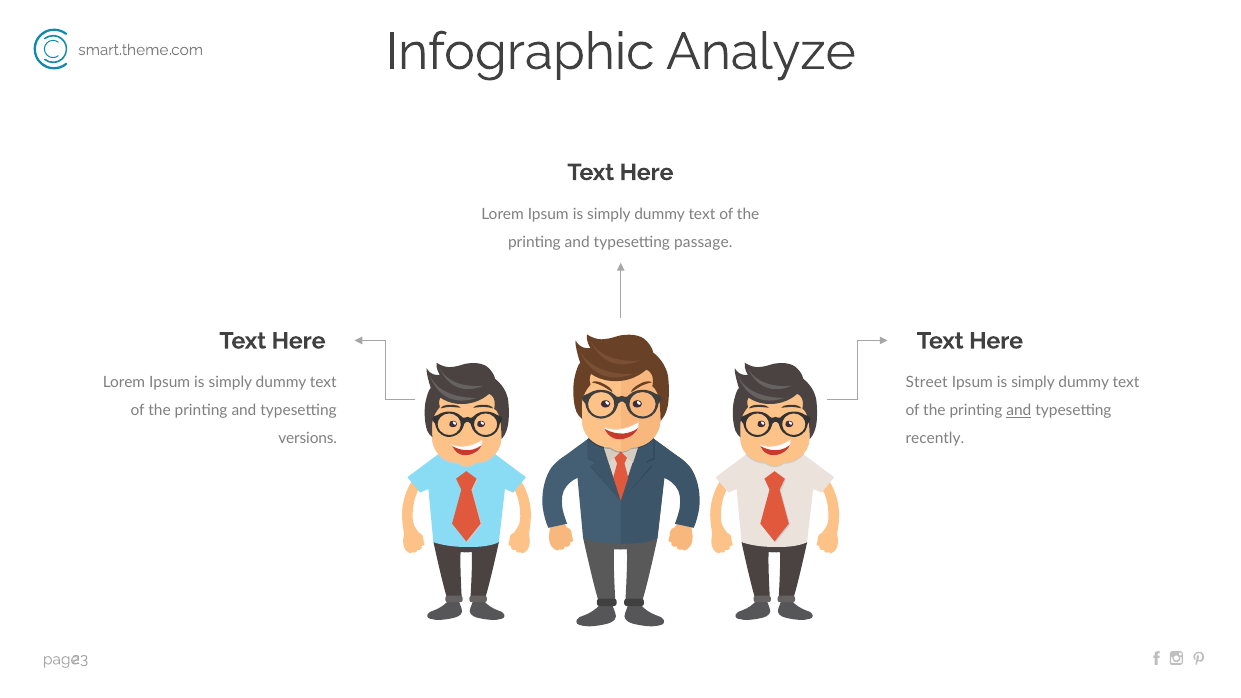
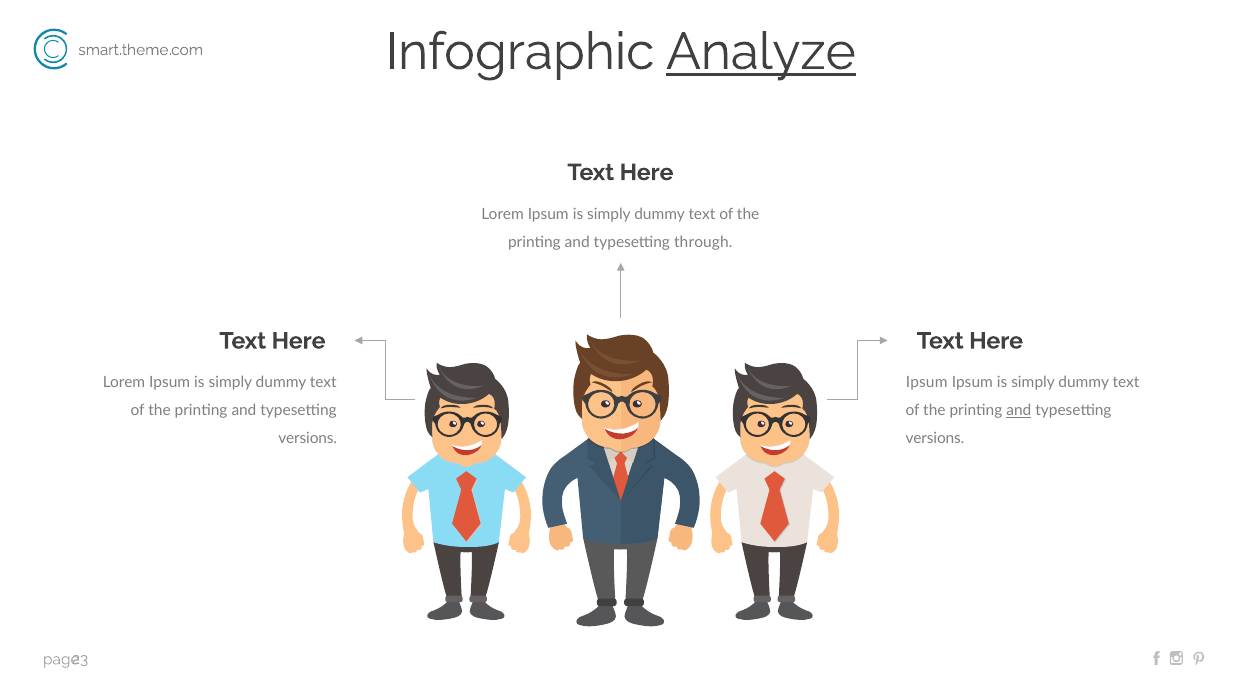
Analyze underline: none -> present (761, 52)
passage: passage -> through (703, 242)
Street: Street -> Ipsum (927, 383)
recently: recently -> versions (935, 438)
